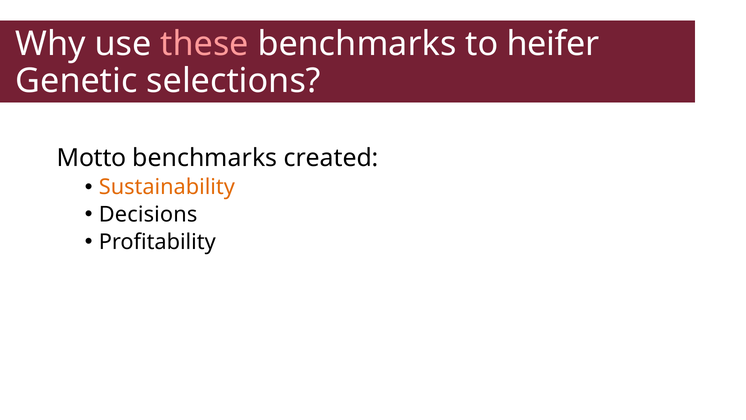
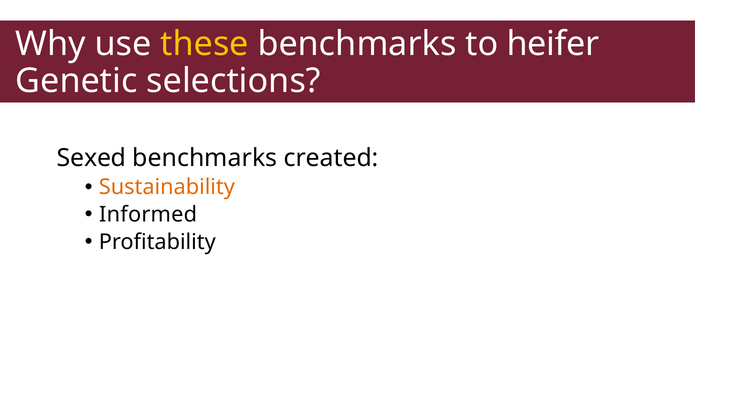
these colour: pink -> yellow (205, 44)
Motto: Motto -> Sexed (92, 158)
Decisions: Decisions -> Informed (148, 214)
